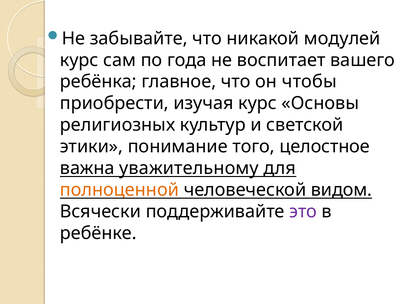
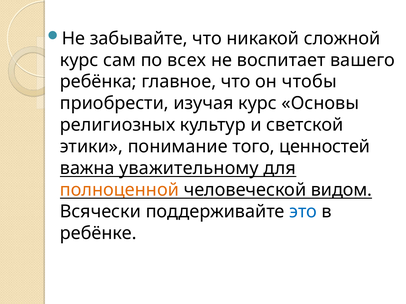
модулей: модулей -> сложной (342, 38)
года: года -> всех (187, 60)
целостное: целостное -> ценностей (325, 147)
это colour: purple -> blue (303, 212)
